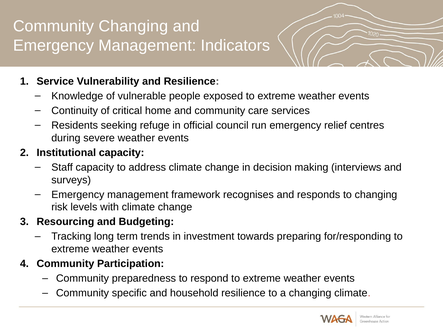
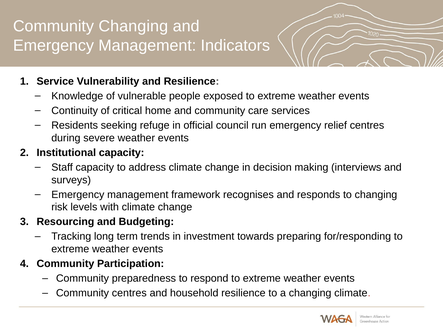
Community specific: specific -> centres (129, 292)
